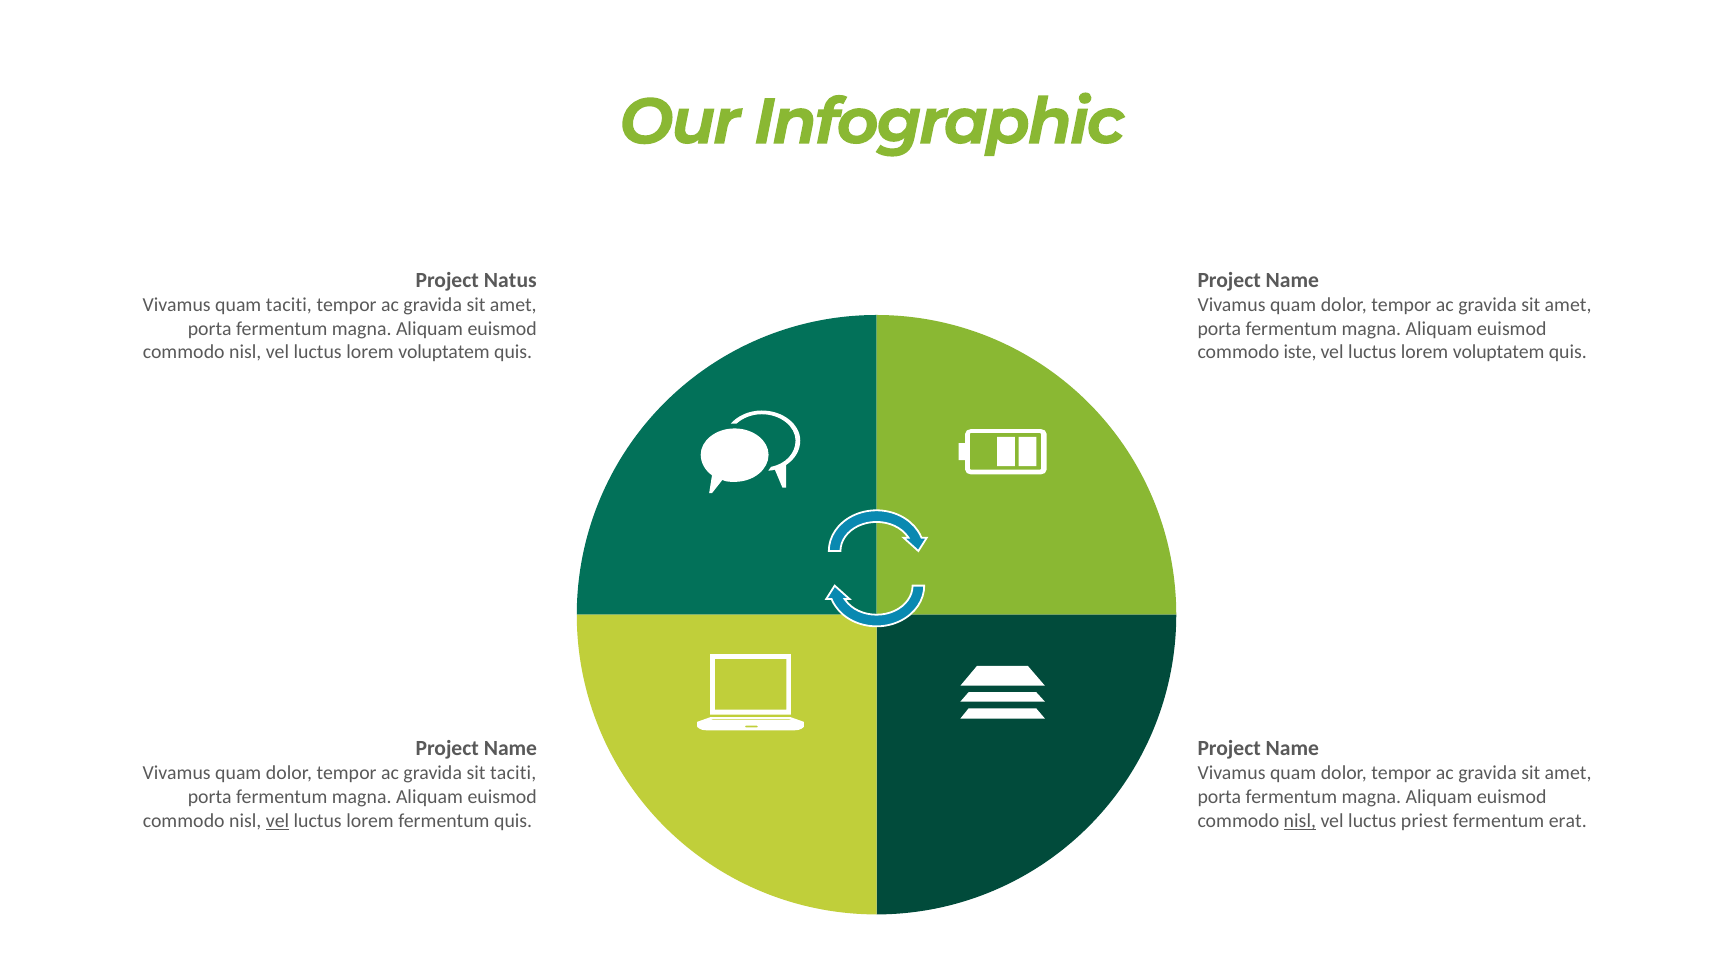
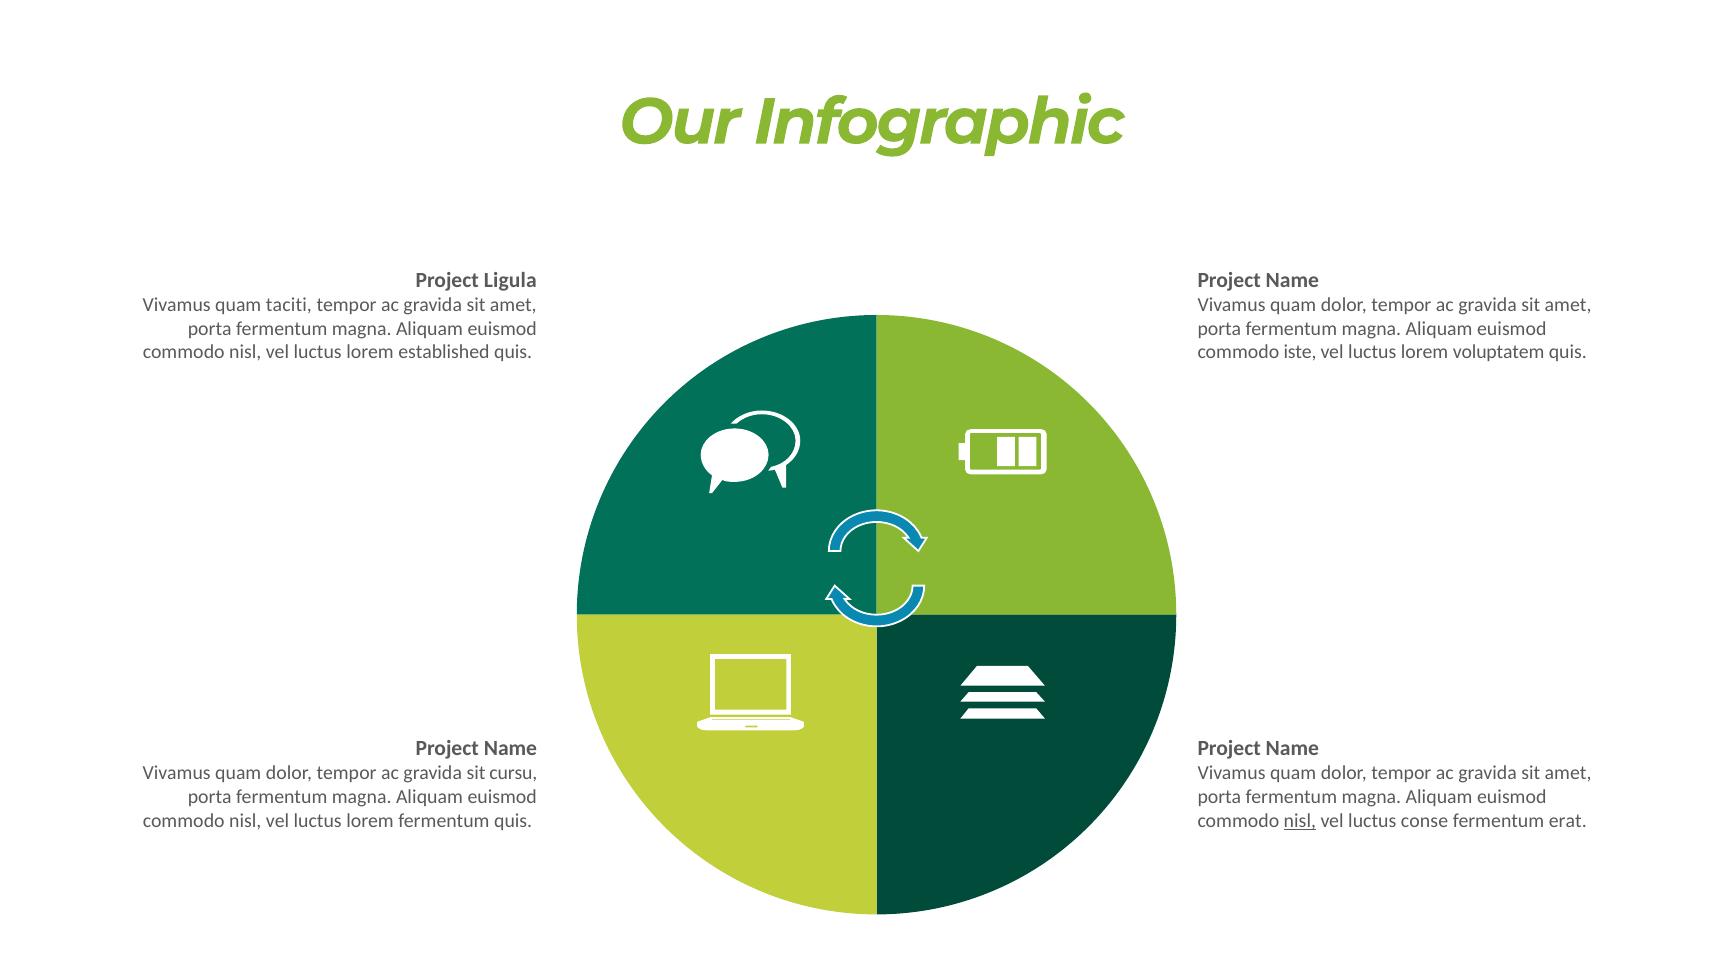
Natus: Natus -> Ligula (510, 280)
voluptatem: voluptatem -> established (444, 352)
sit taciti: taciti -> cursu (513, 773)
vel underline: present -> none (278, 821)
priest: priest -> conse (1425, 821)
